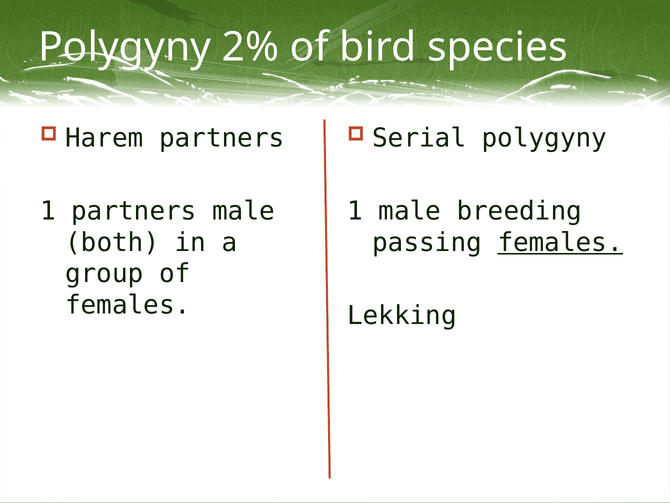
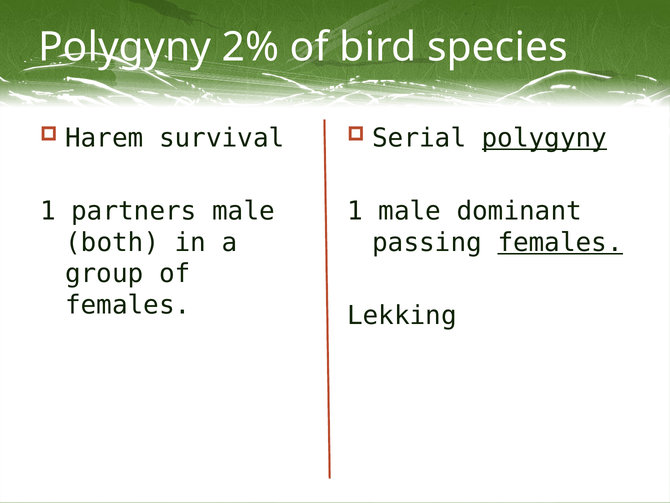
Harem partners: partners -> survival (222, 138)
polygyny underline: none -> present (544, 138)
breeding: breeding -> dominant (519, 211)
